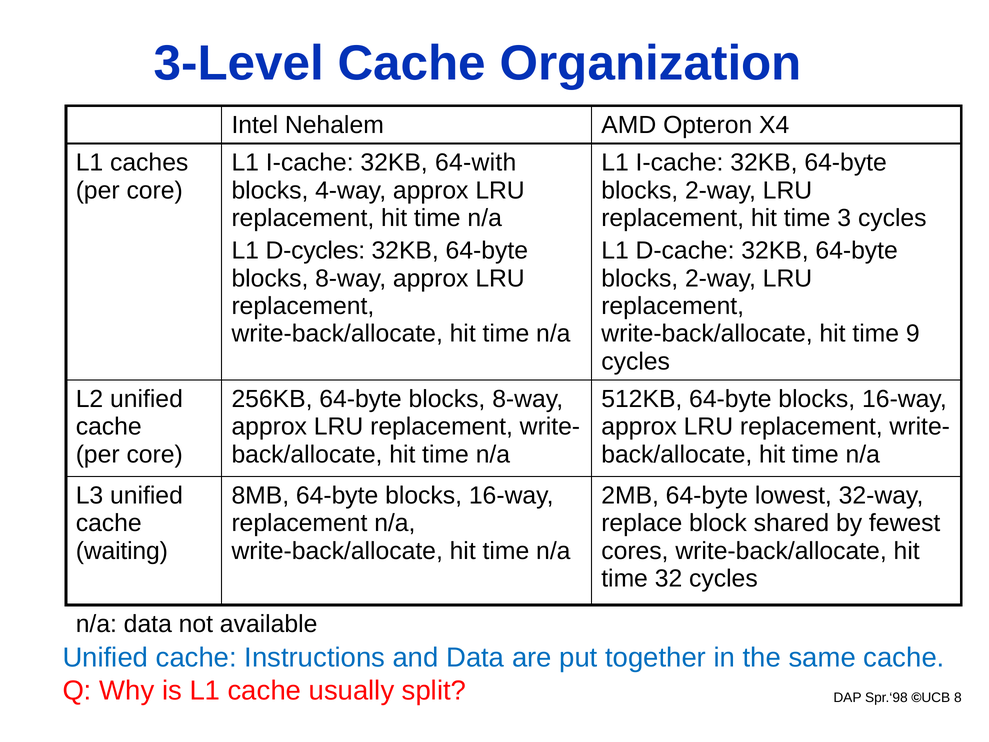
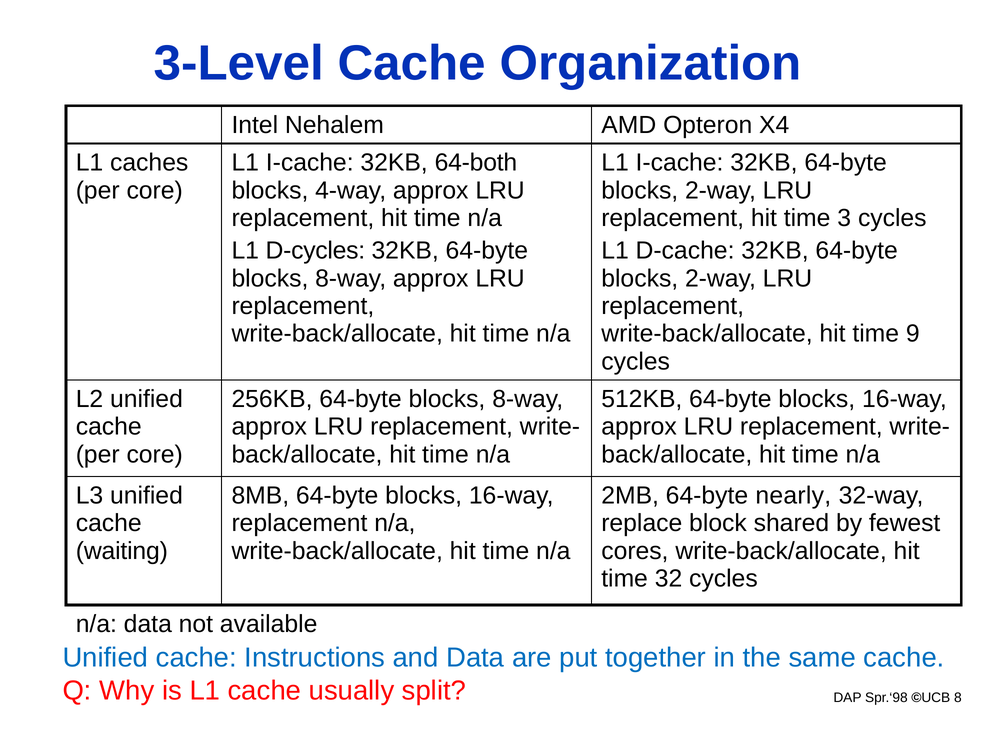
64-with: 64-with -> 64-both (476, 163)
lowest: lowest -> nearly (793, 495)
